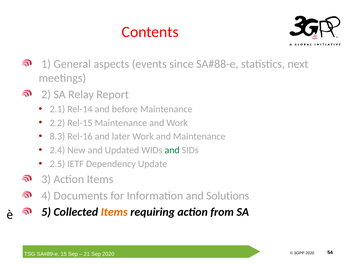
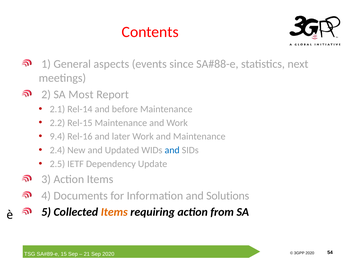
Relay: Relay -> Most (81, 94)
8.3: 8.3 -> 9.4 (57, 137)
and colour: green -> blue (172, 150)
